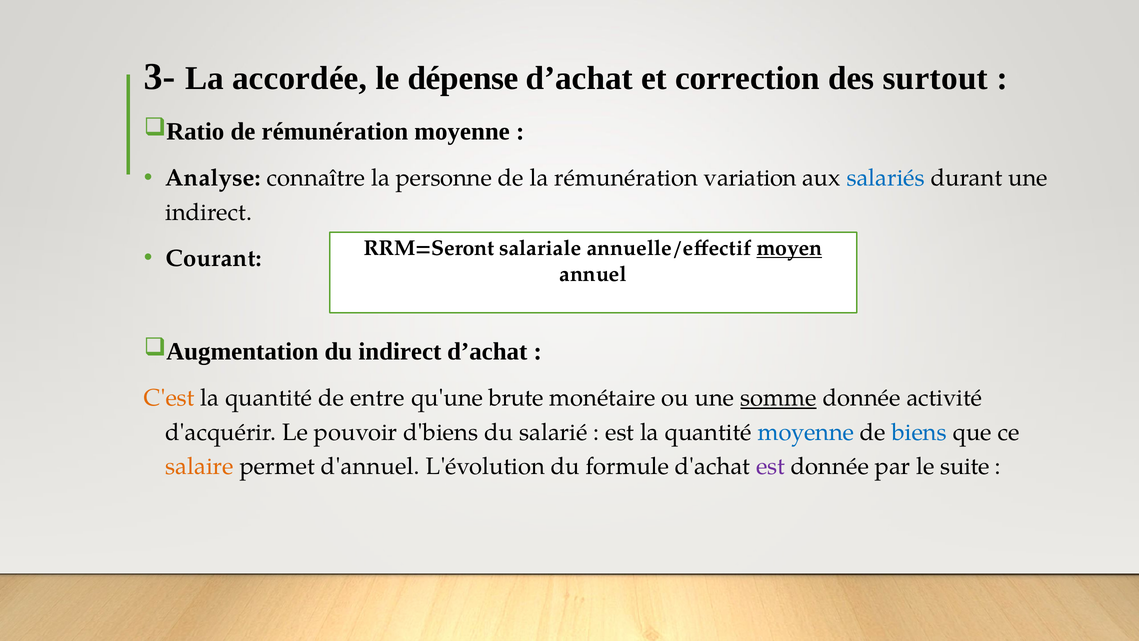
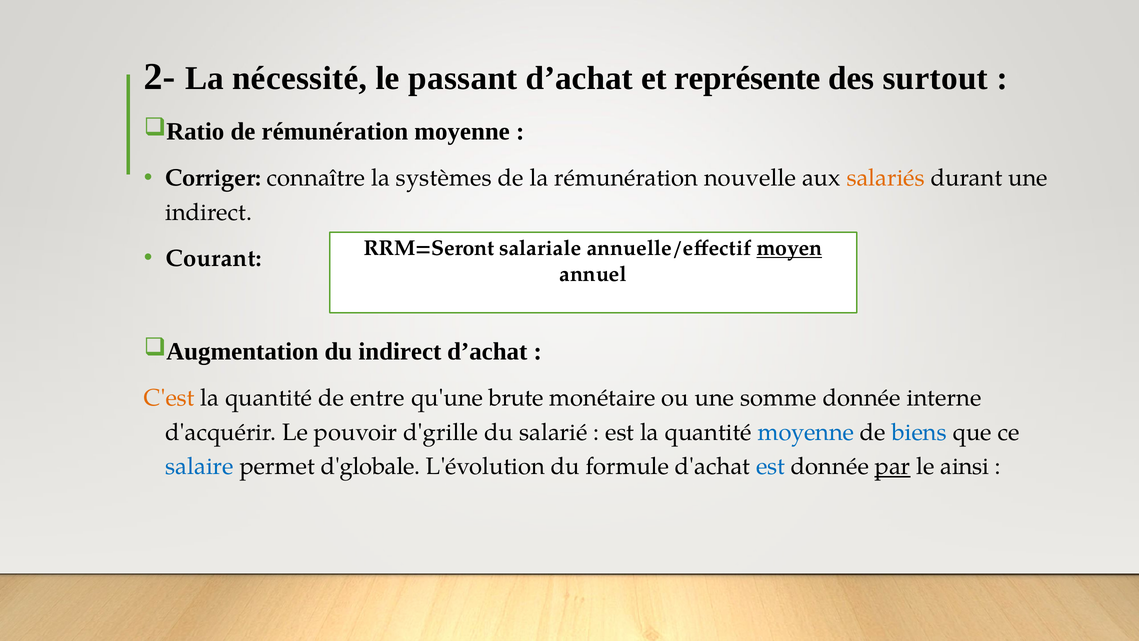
3-: 3- -> 2- (160, 77)
accordée: accordée -> nécessité (300, 78)
dépense: dépense -> passant (463, 78)
correction: correction -> représente (748, 78)
Analyse: Analyse -> Corriger (213, 178)
personne: personne -> systèmes (444, 178)
variation: variation -> nouvelle (750, 178)
salariés colour: blue -> orange (886, 178)
somme underline: present -> none (778, 398)
activité: activité -> interne (944, 398)
d'biens: d'biens -> d'grille (441, 432)
salaire colour: orange -> blue (199, 466)
d'annuel: d'annuel -> d'globale (371, 466)
est colour: purple -> blue (771, 466)
par underline: none -> present (893, 466)
suite: suite -> ainsi (965, 466)
